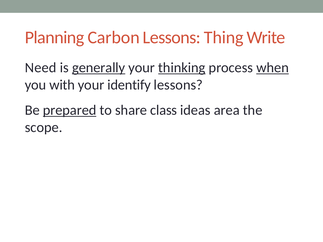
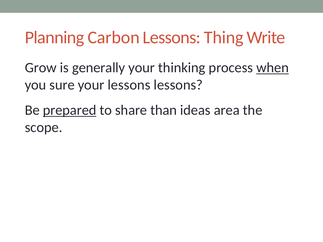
Need: Need -> Grow (41, 68)
generally underline: present -> none (99, 68)
thinking underline: present -> none (182, 68)
with: with -> sure (62, 85)
your identify: identify -> lessons (129, 85)
class: class -> than (164, 110)
